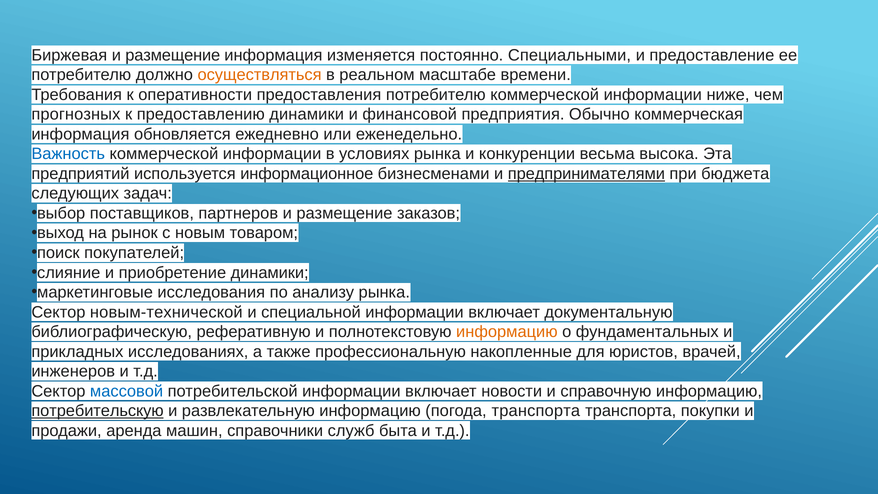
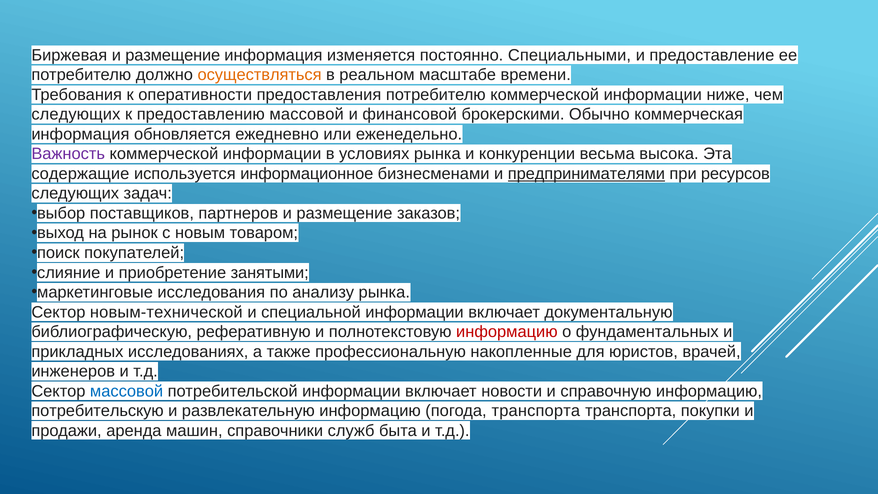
прогнозных: прогнозных -> следующих (76, 114)
предоставлению динамики: динамики -> массовой (307, 114)
предприятия: предприятия -> брокерскими (513, 114)
Важность colour: blue -> purple (68, 154)
предприятий: предприятий -> содержащие (80, 174)
бюджета: бюджета -> ресурсов (735, 174)
приобретение динамики: динамики -> занятыми (270, 273)
информацию colour: orange -> red (507, 332)
потребительскую underline: present -> none (98, 411)
